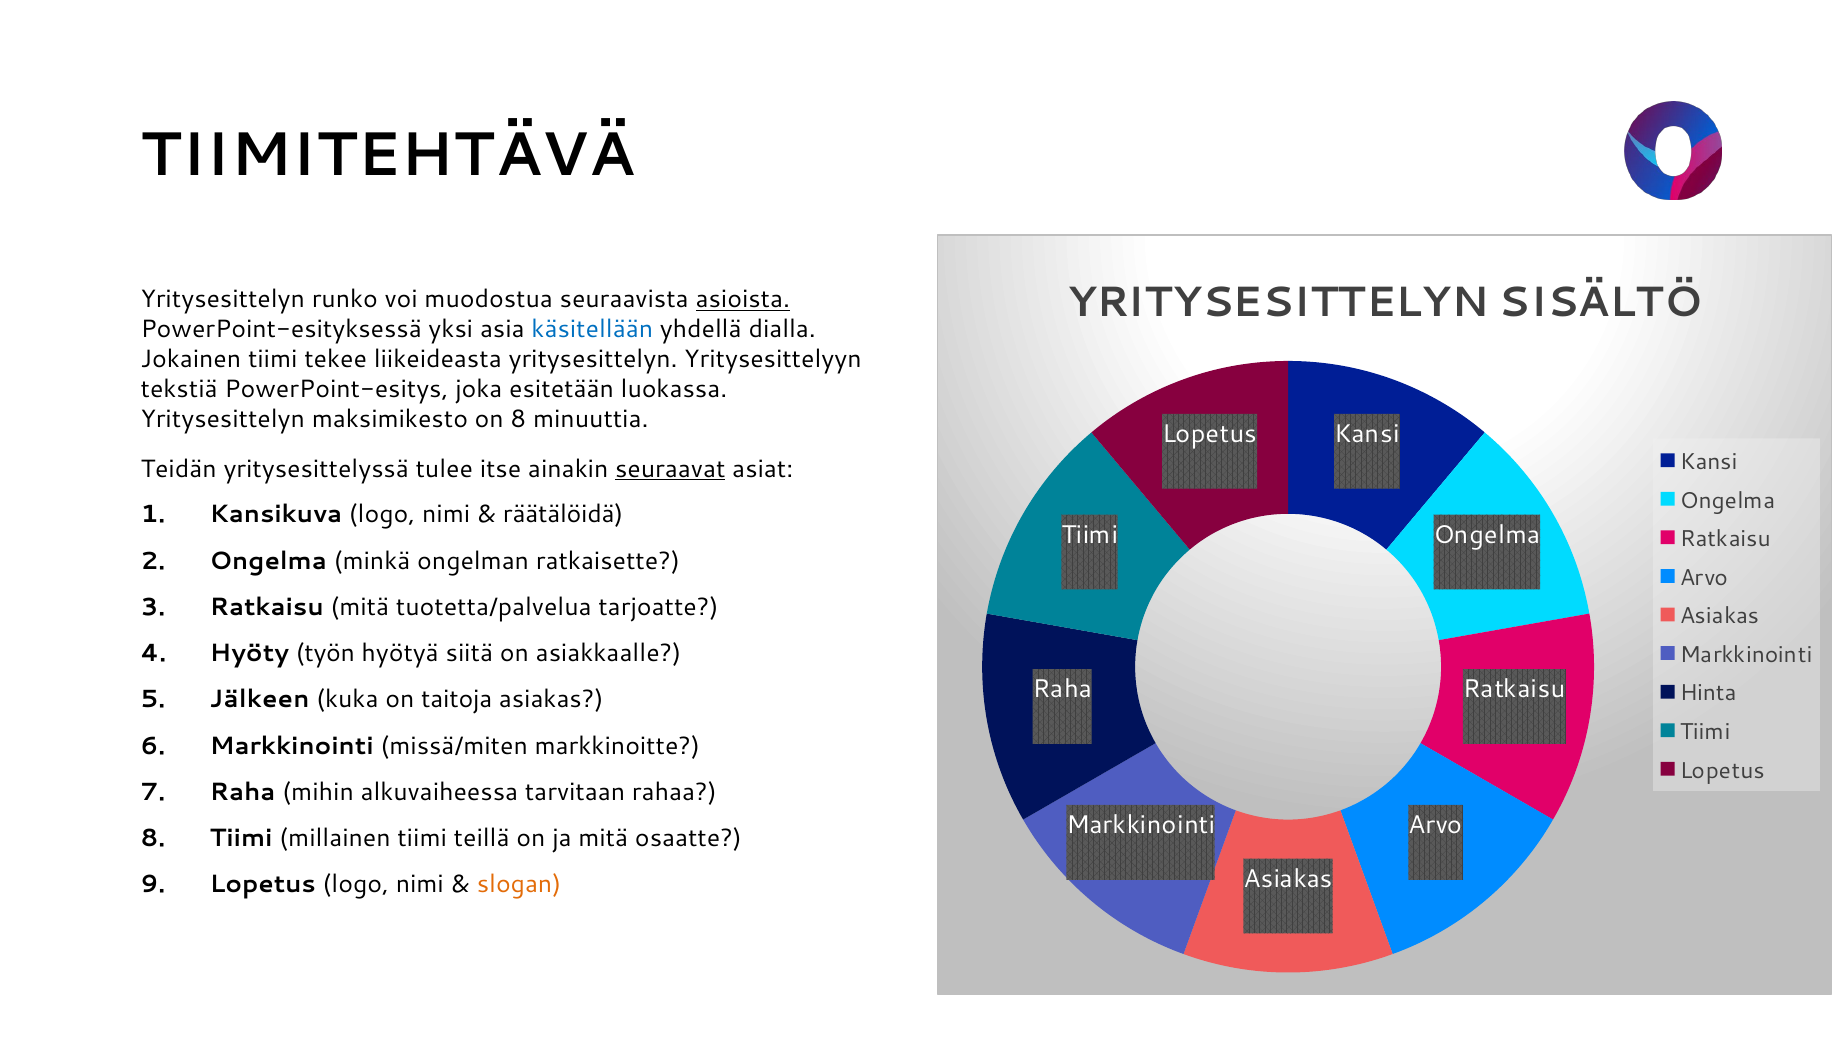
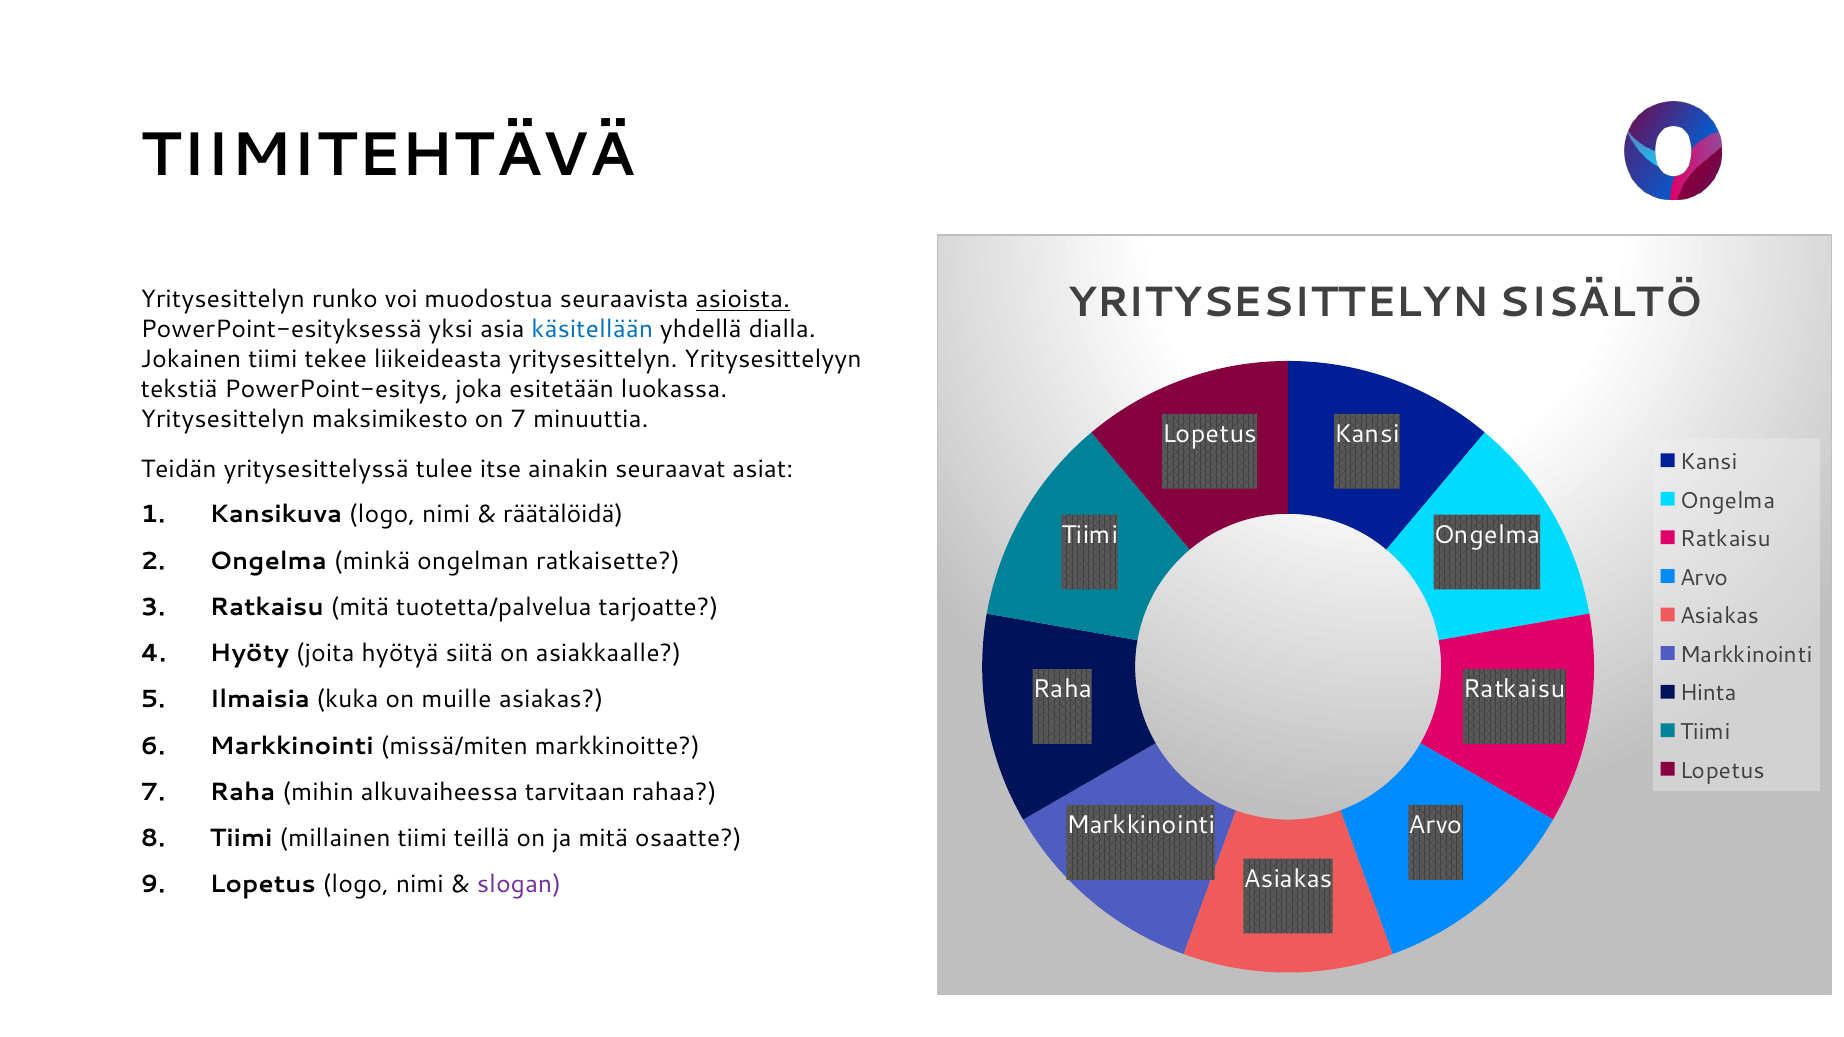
on 8: 8 -> 7 (518, 420)
seuraavat underline: present -> none (670, 469)
työn: työn -> joita (325, 654)
Jälkeen: Jälkeen -> Ilmaisia (260, 700)
taitoja: taitoja -> muille (457, 700)
slogan colour: orange -> purple (519, 885)
